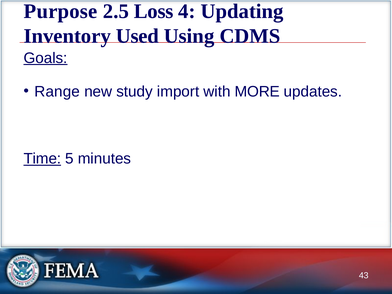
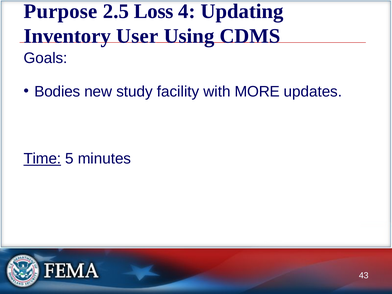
Used: Used -> User (137, 36)
Goals underline: present -> none (45, 58)
Range: Range -> Bodies (57, 92)
import: import -> facility (178, 92)
